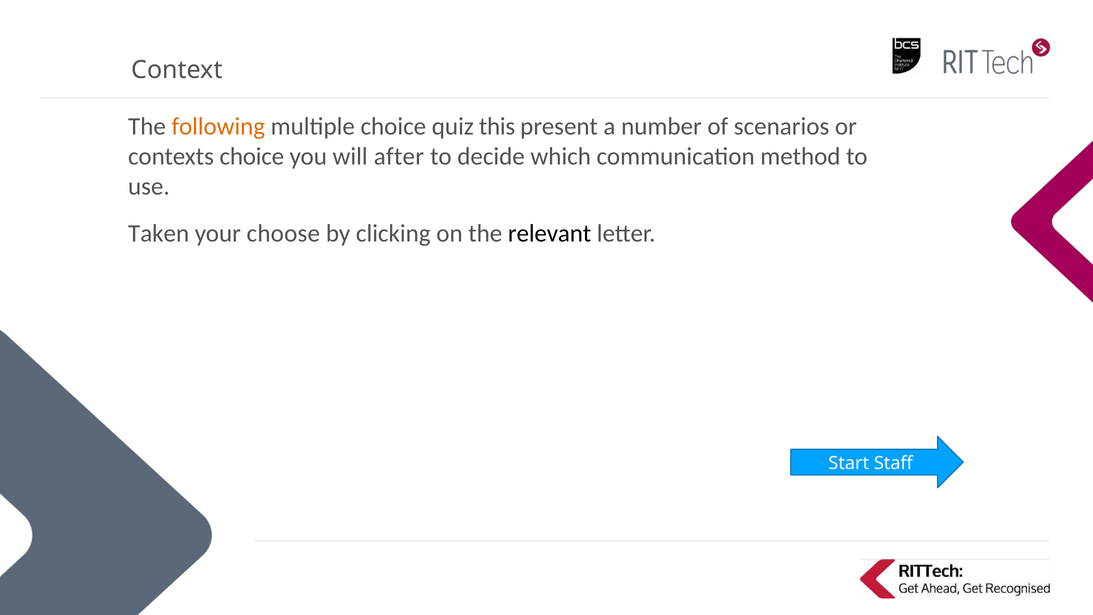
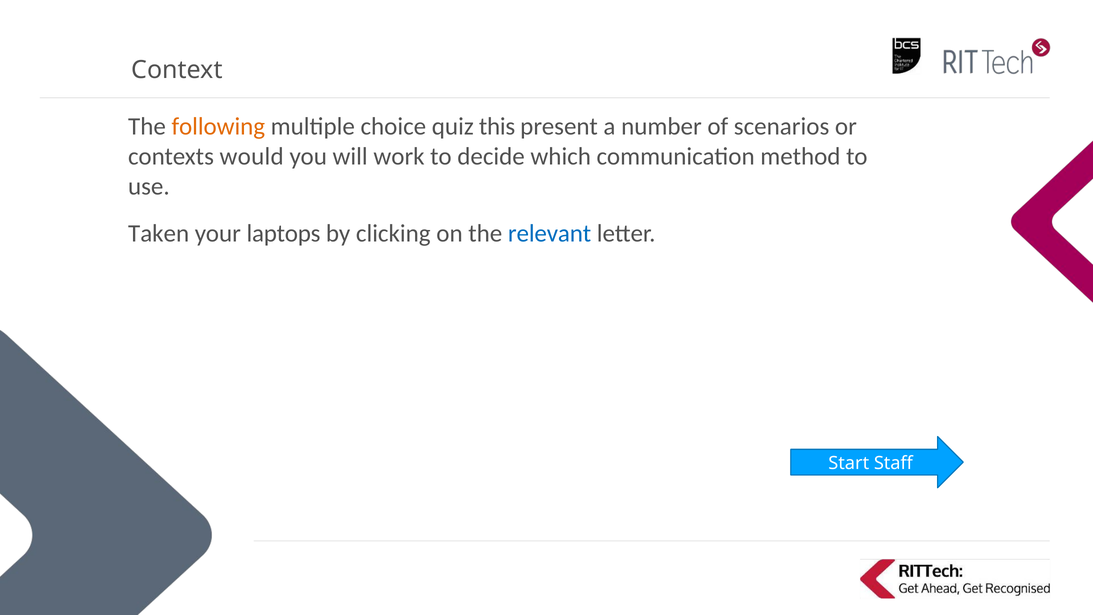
contexts choice: choice -> would (252, 156)
after: after -> work (399, 156)
choose: choose -> laptops (284, 234)
relevant colour: black -> blue (550, 234)
